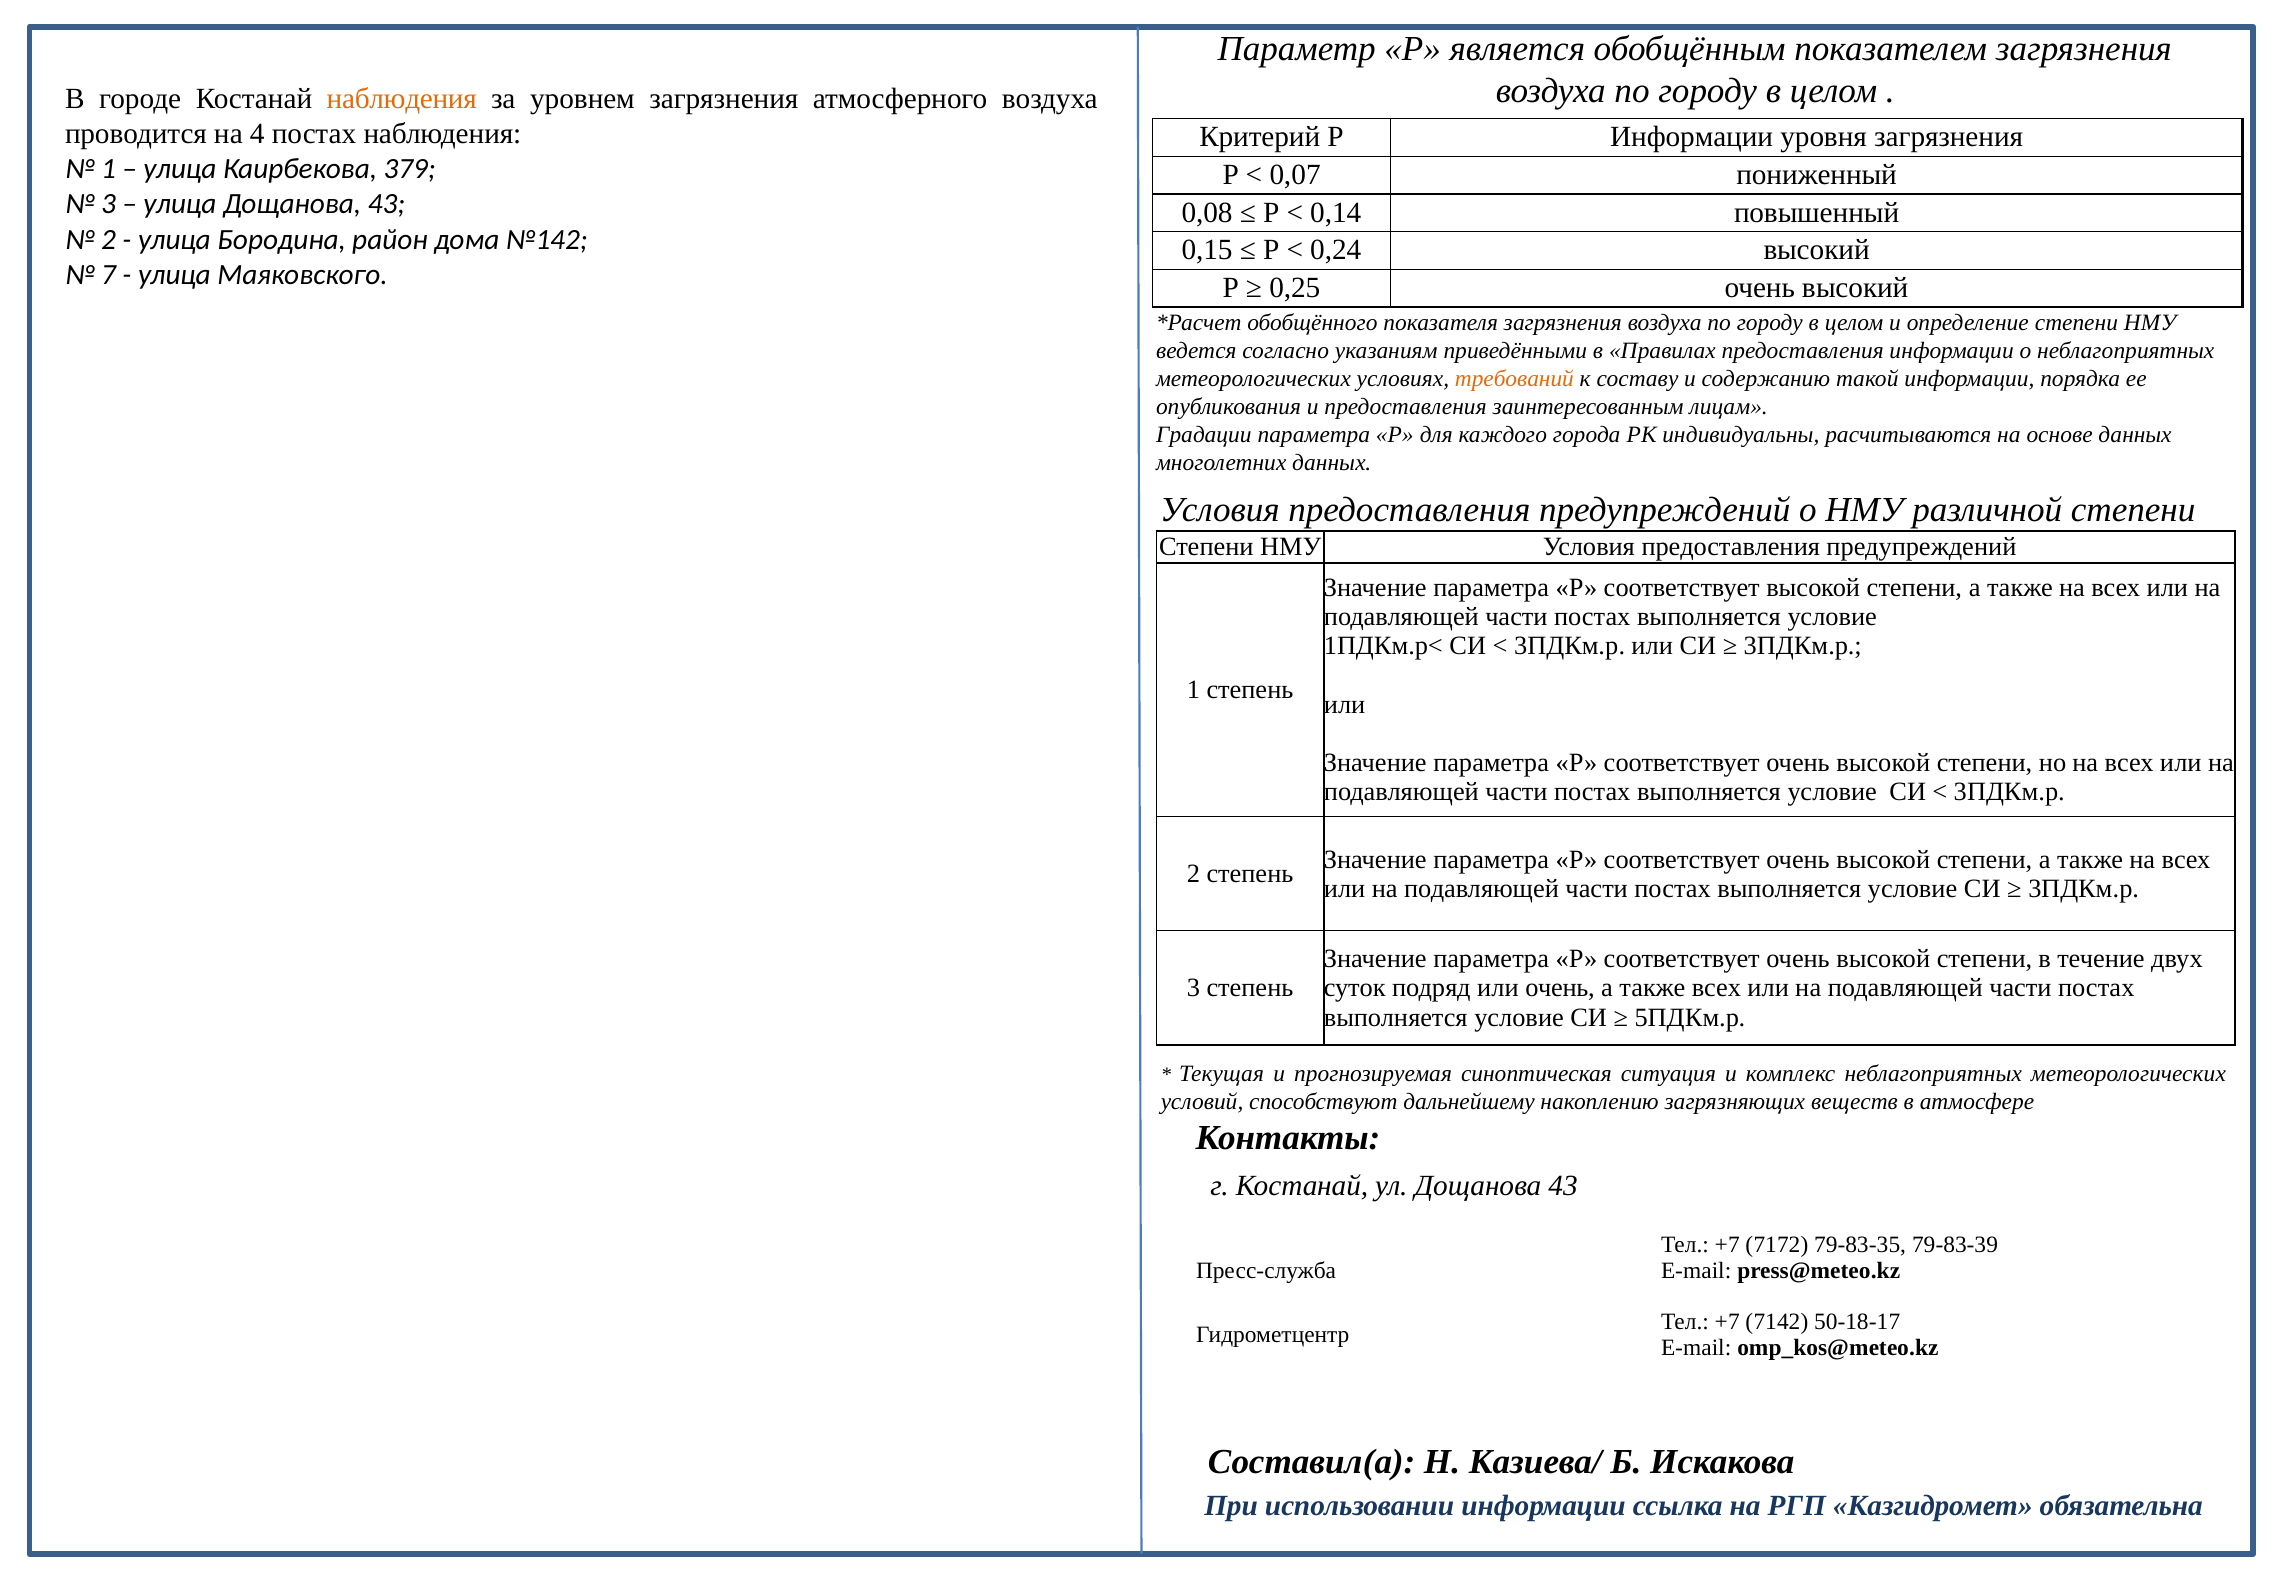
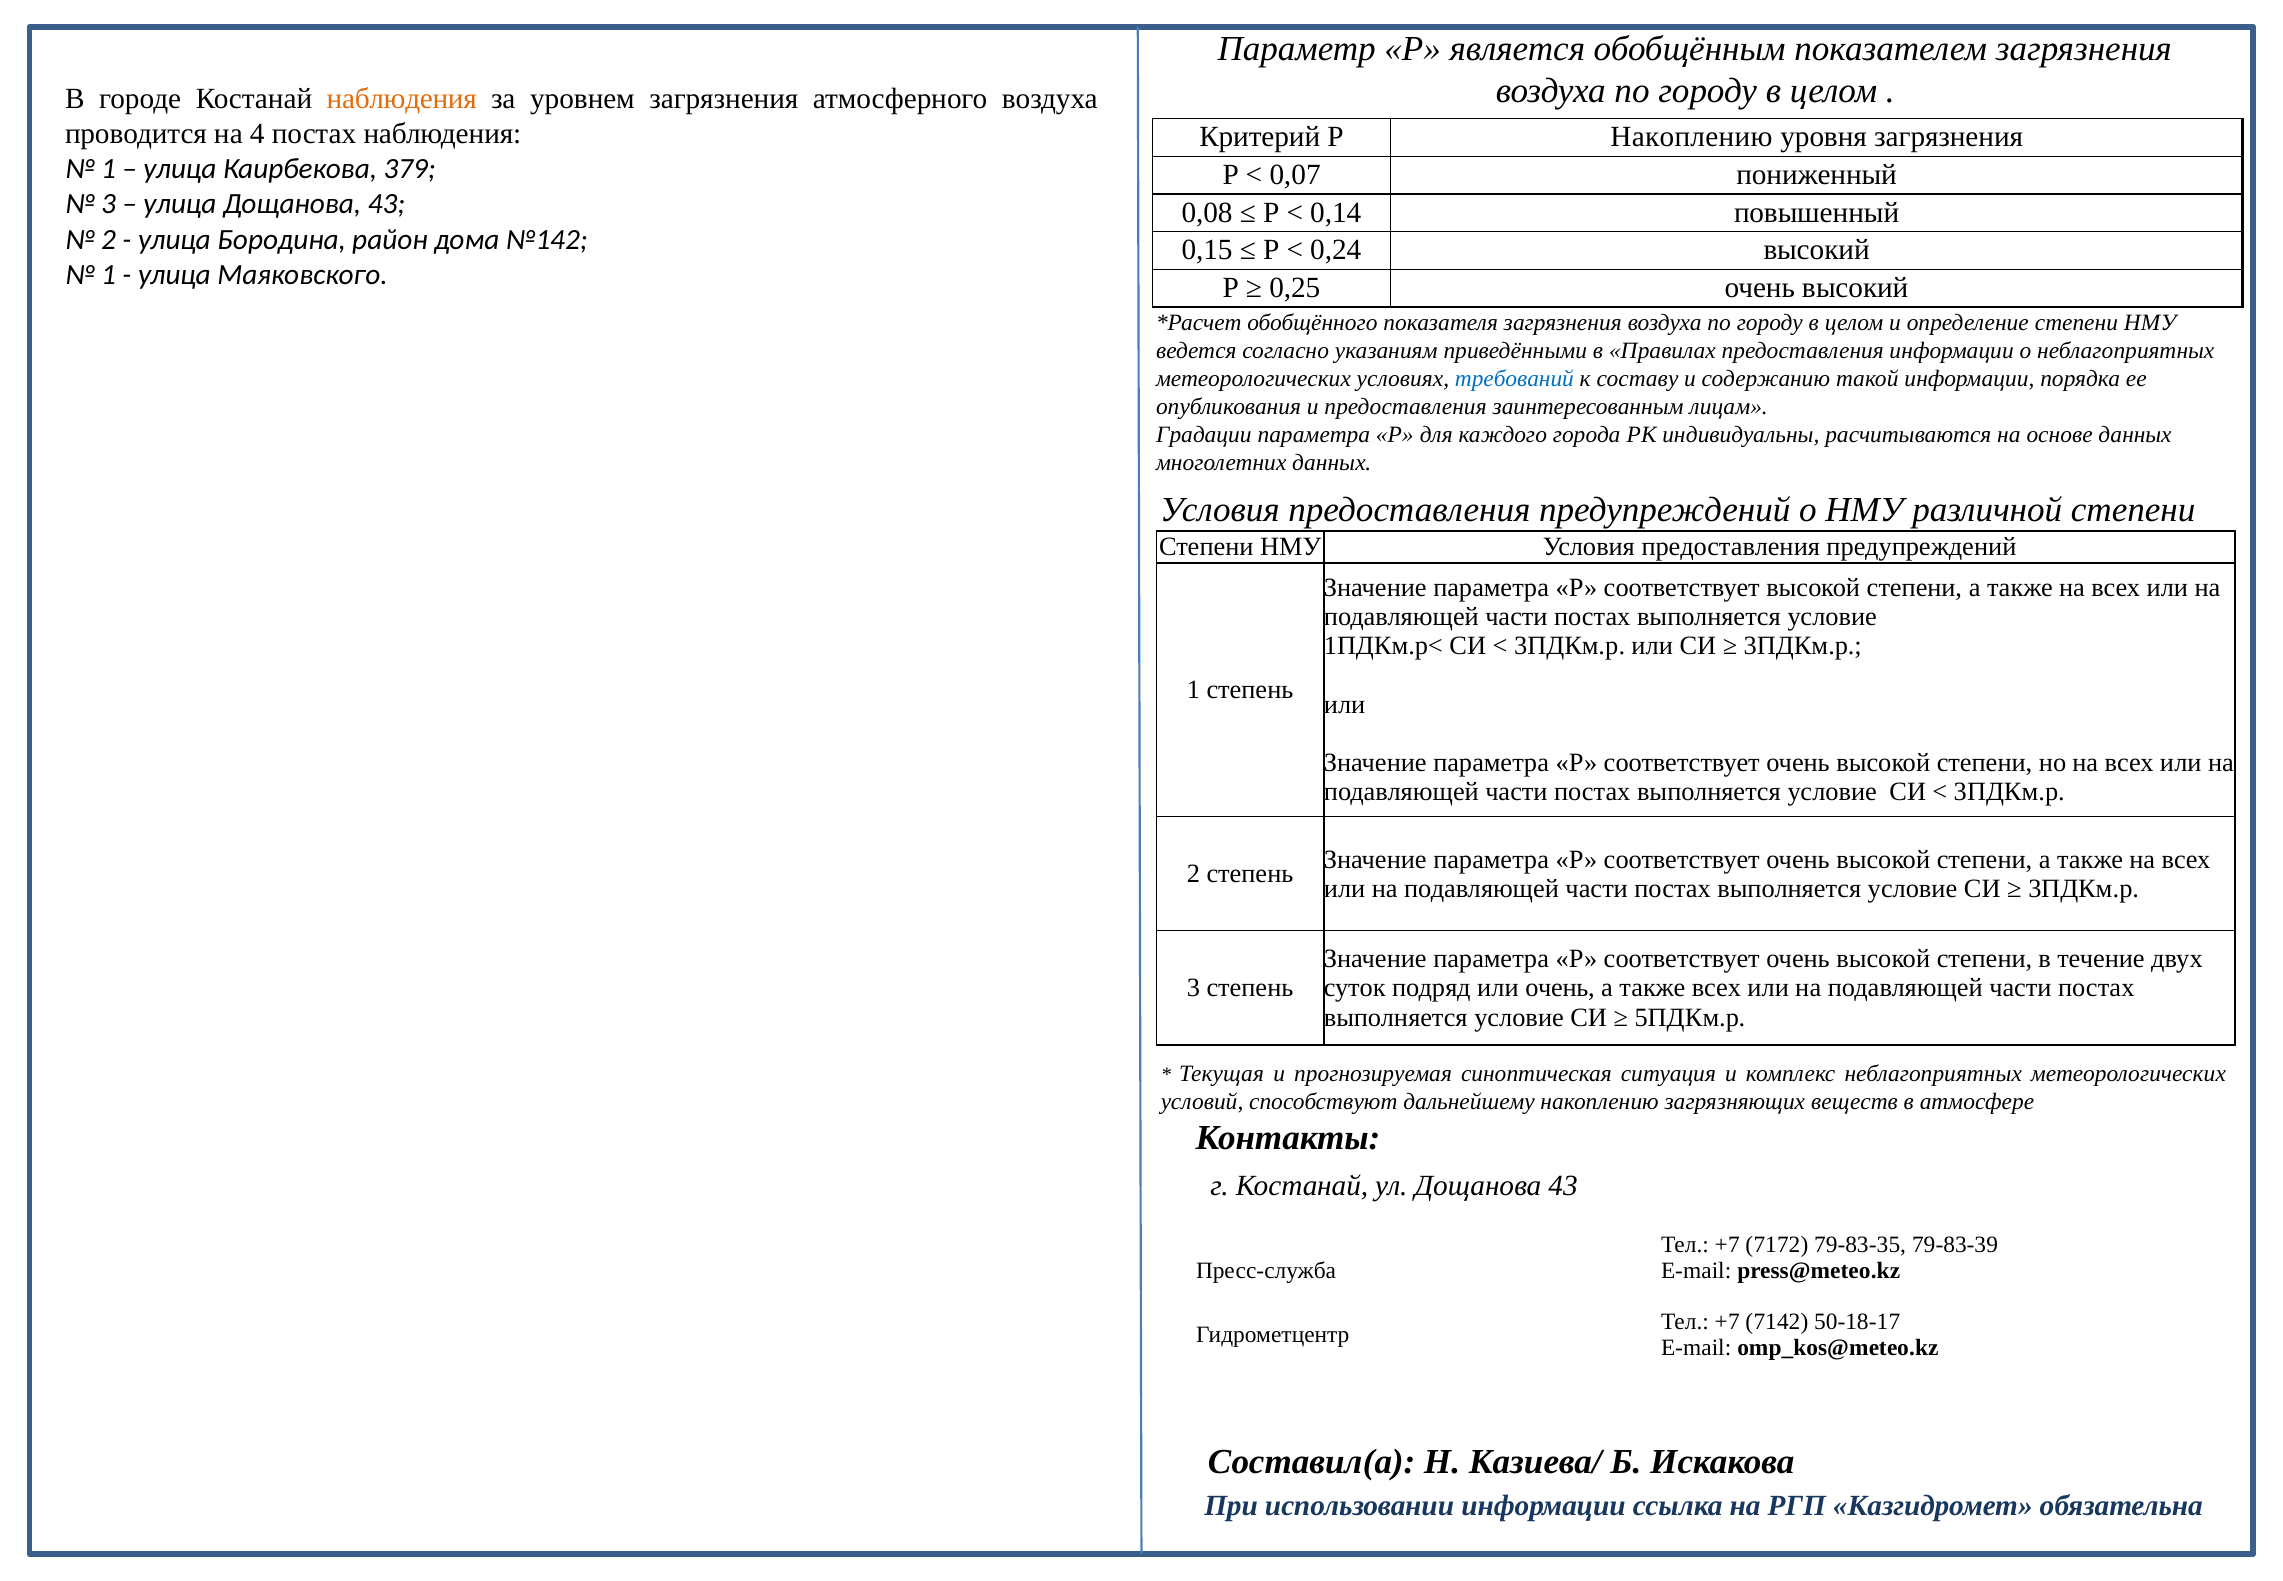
Р Информации: Информации -> Накоплению (1691, 137)
7: 7 -> 1 (109, 274)
требований colour: orange -> blue (1514, 379)
